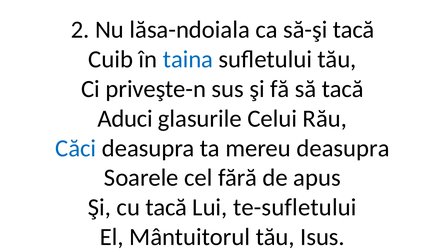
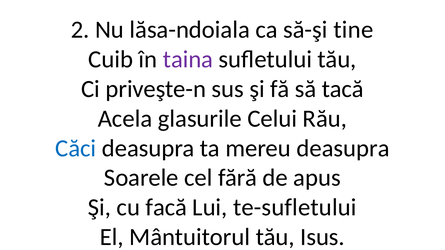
să-şi tacă: tacă -> tine (353, 30)
taina colour: blue -> purple (188, 59)
Aduci: Aduci -> Acela (125, 119)
cu tacă: tacă -> facă (166, 208)
